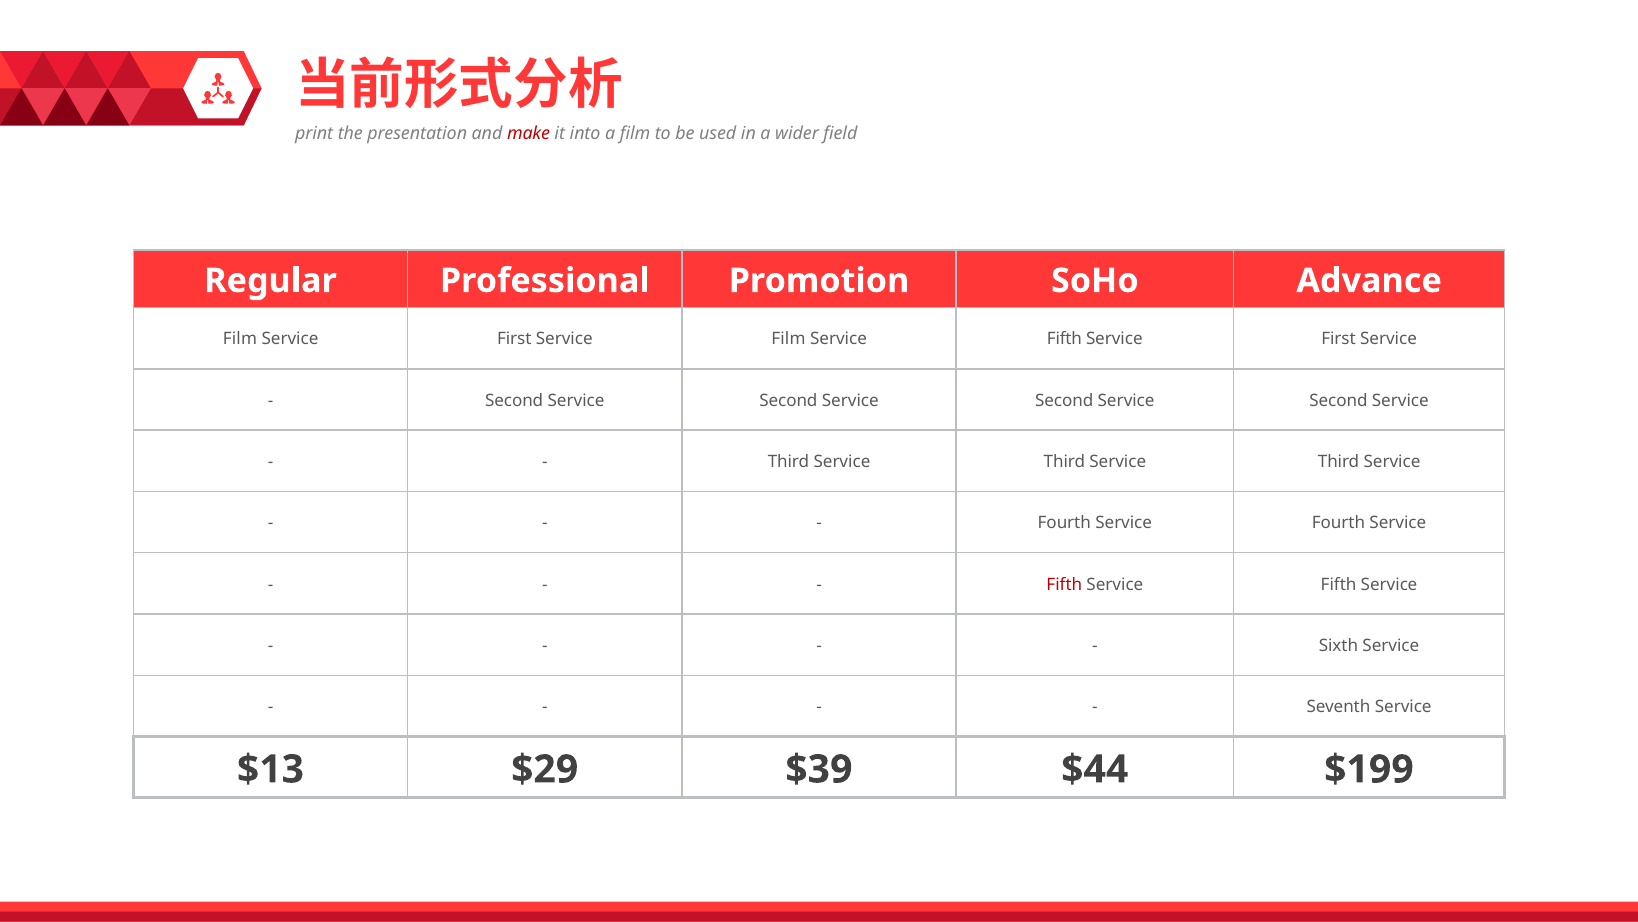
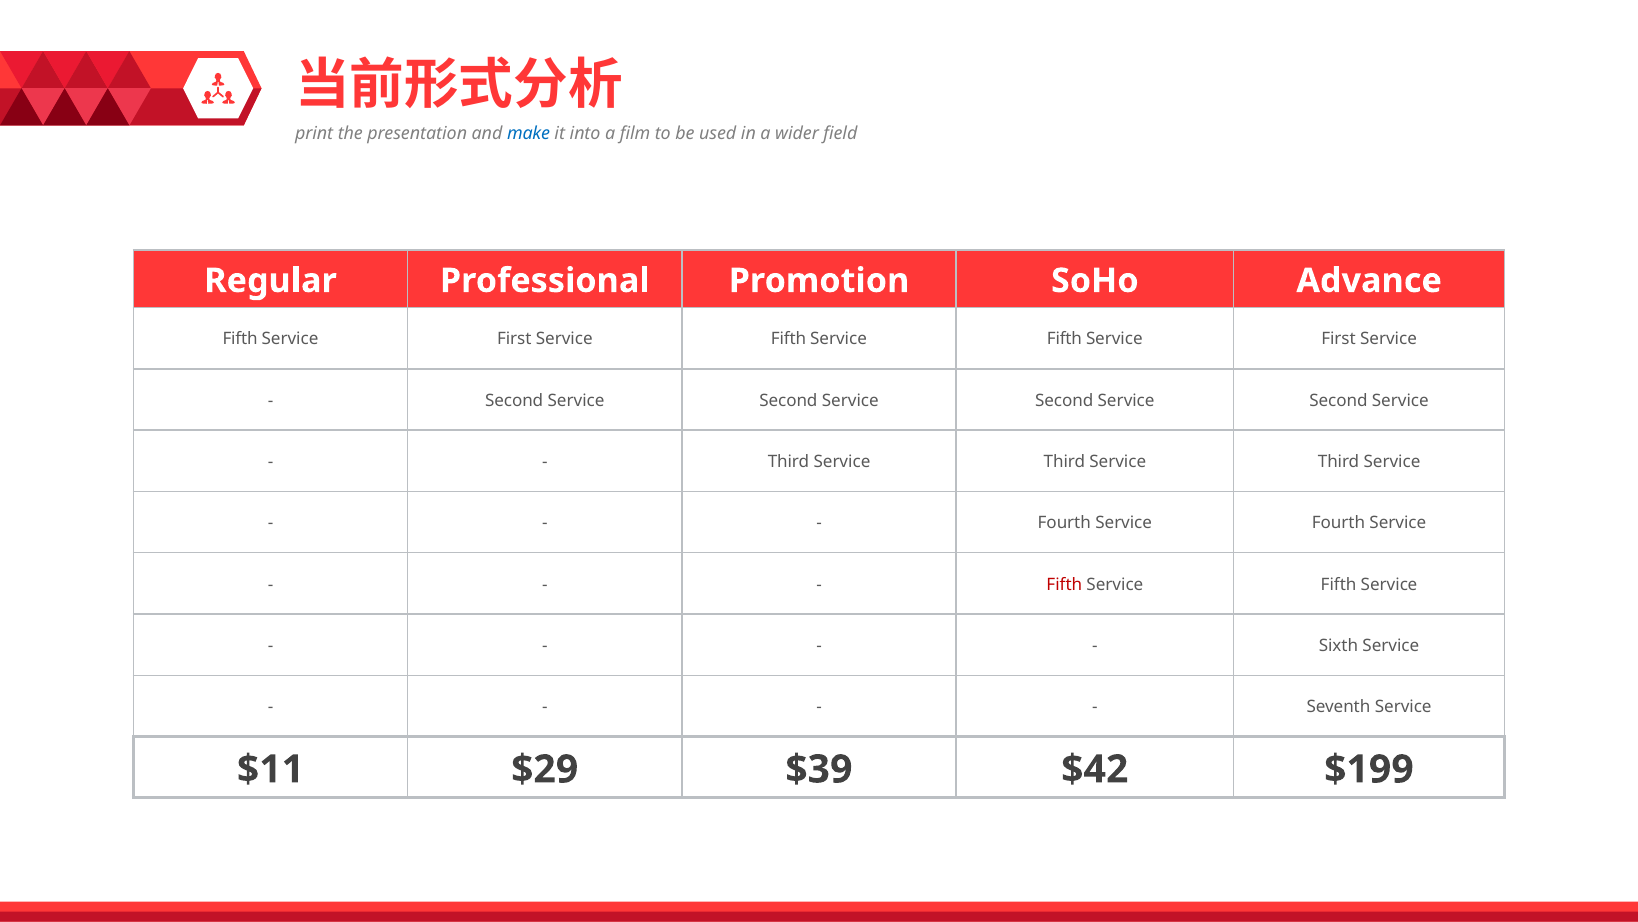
make colour: red -> blue (529, 133)
Film: Film -> Fifth (240, 339)
First Service Film: Film -> Fifth (789, 339)
$13: $13 -> $11 (270, 769)
$44: $44 -> $42 (1095, 769)
